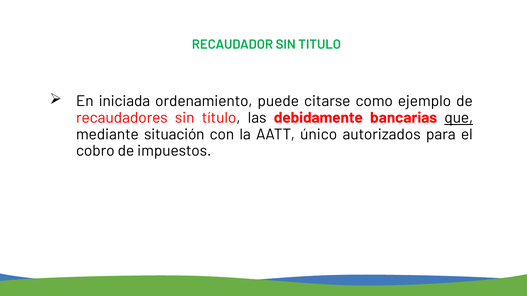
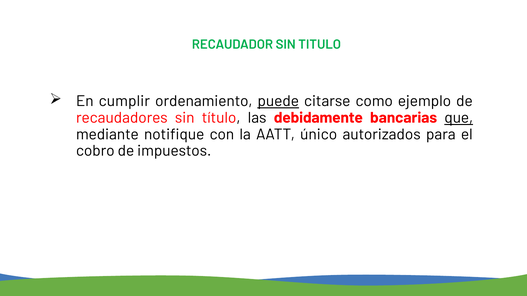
iniciada: iniciada -> cumplir (124, 101)
puede underline: none -> present (278, 101)
situación: situación -> notifique (174, 135)
